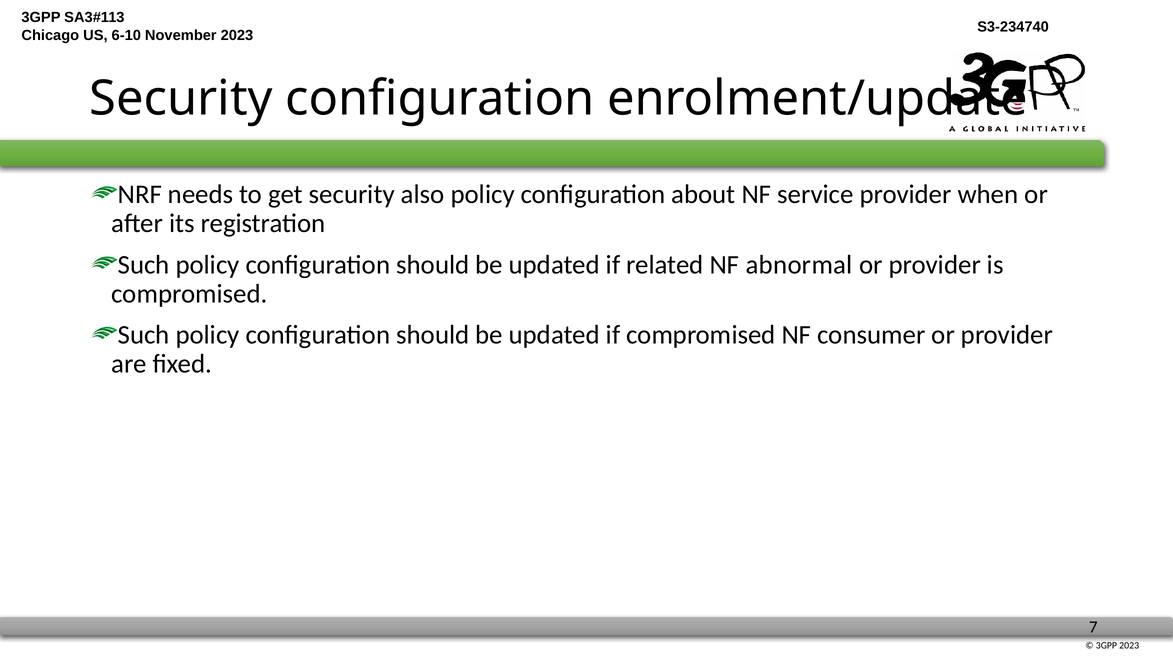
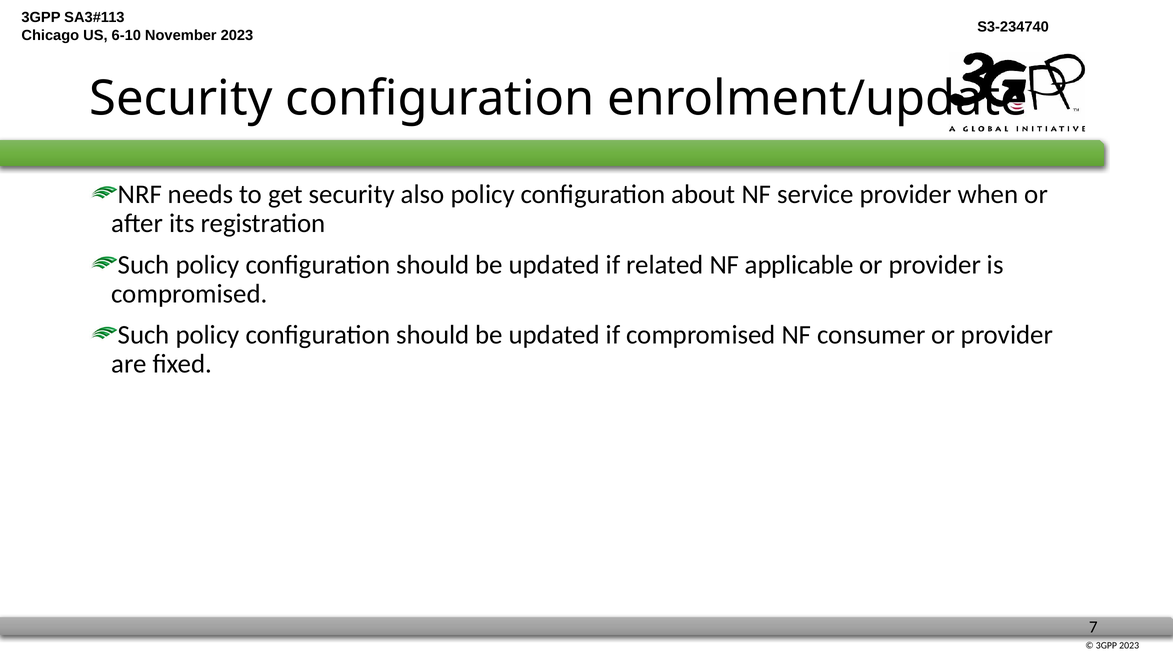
abnormal: abnormal -> applicable (799, 265)
